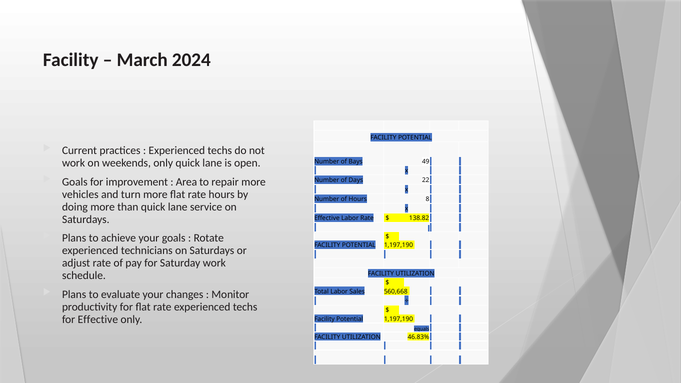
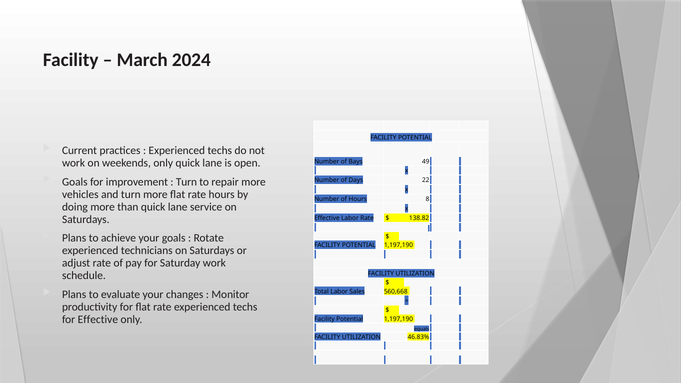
Area: Area -> Turn (186, 182)
